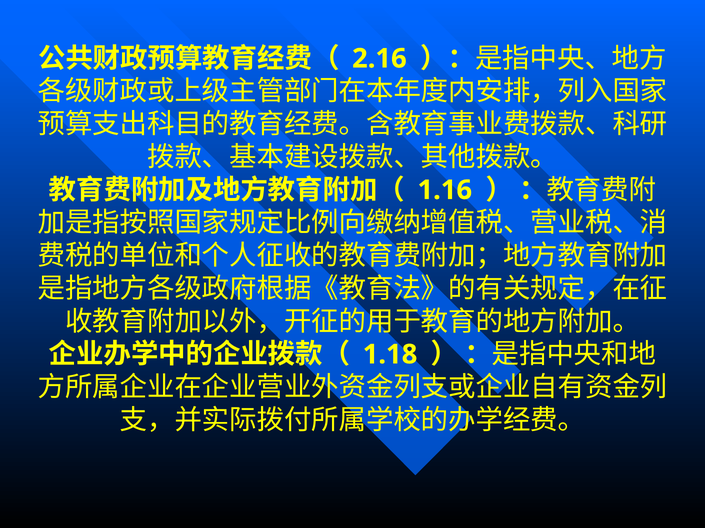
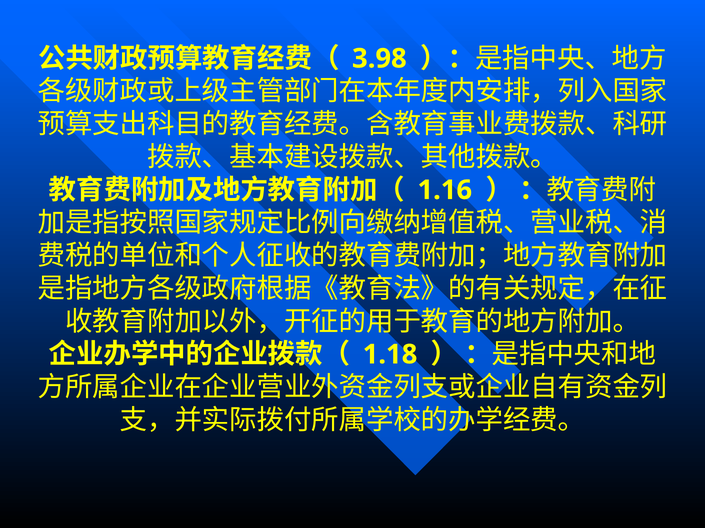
2.16: 2.16 -> 3.98 (379, 59)
